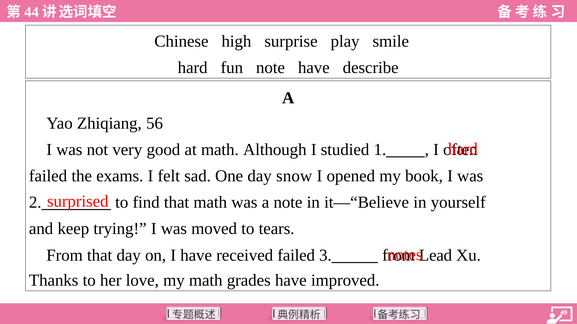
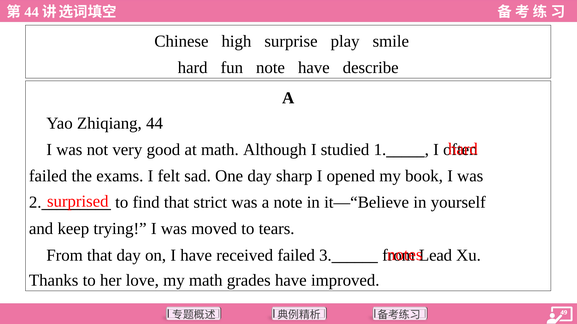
56: 56 -> 44 (155, 123)
snow: snow -> sharp (294, 176)
that math: math -> strict (210, 203)
